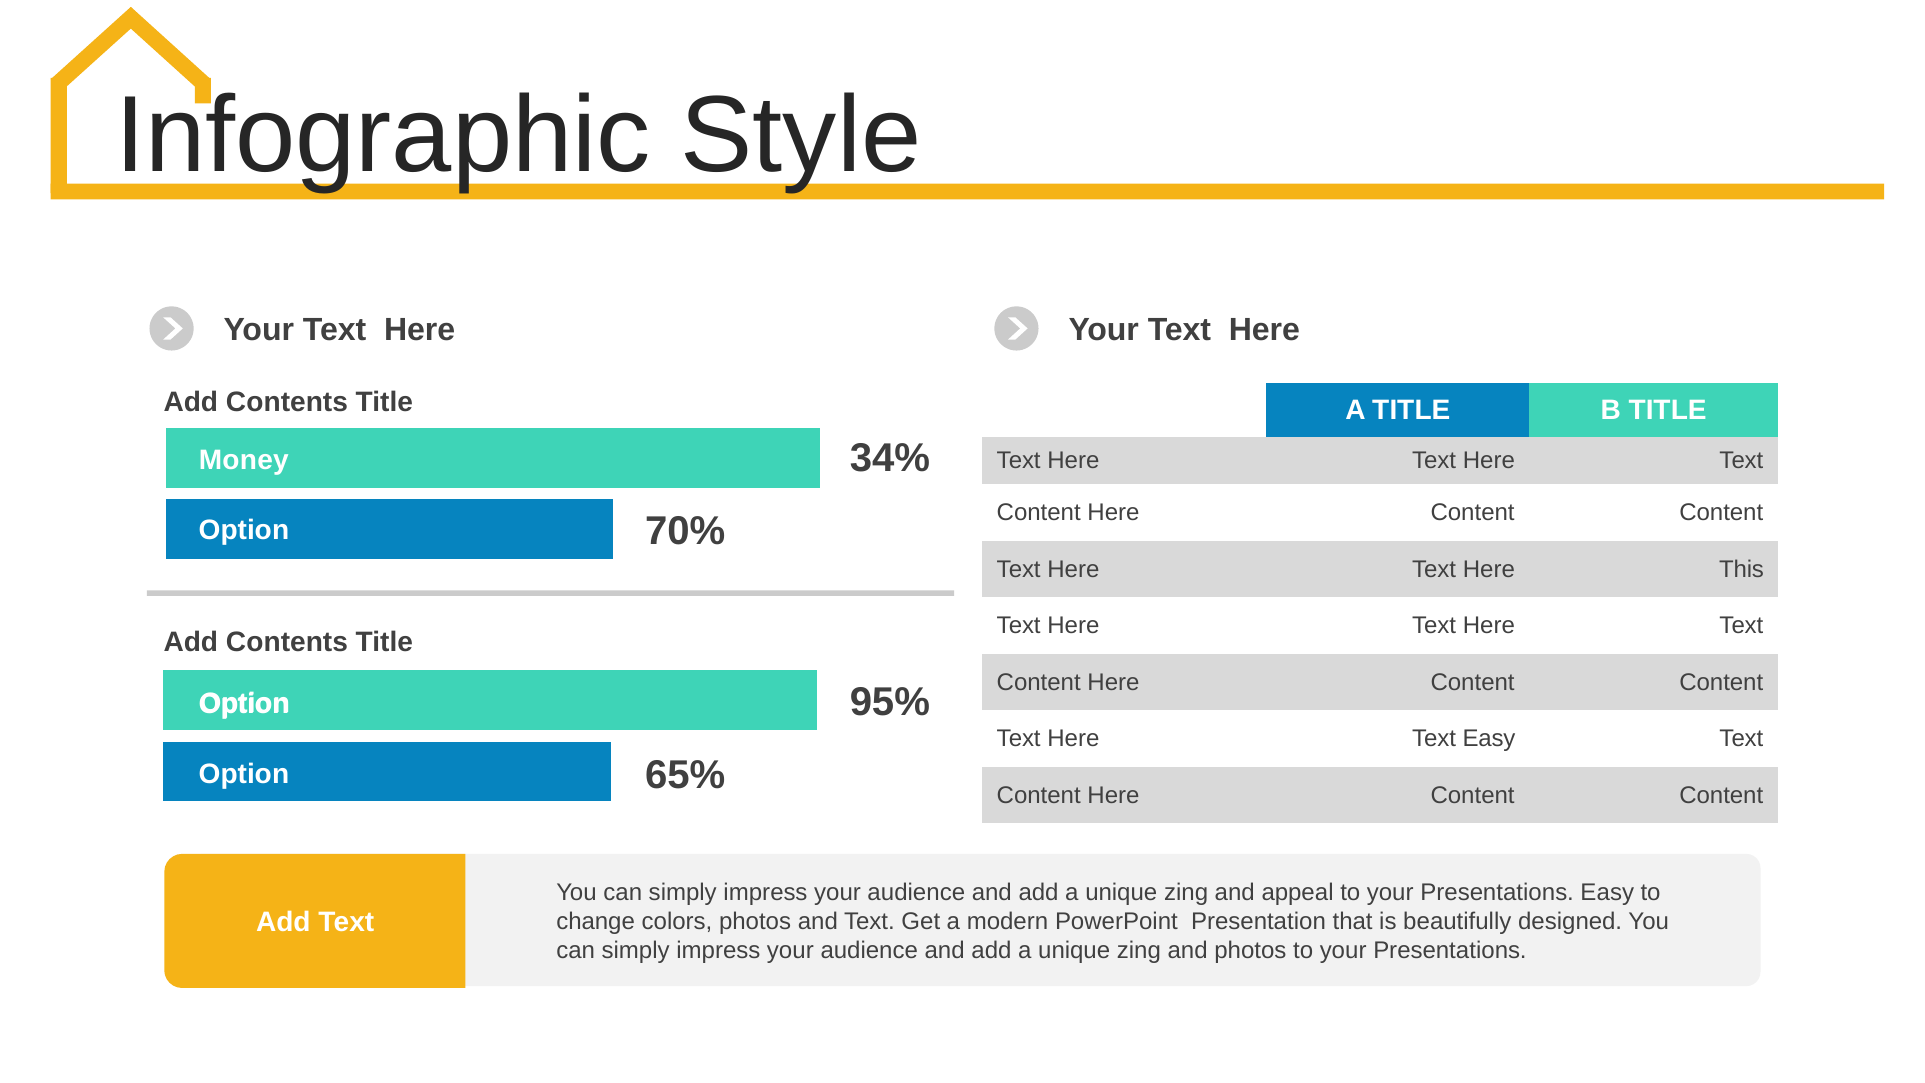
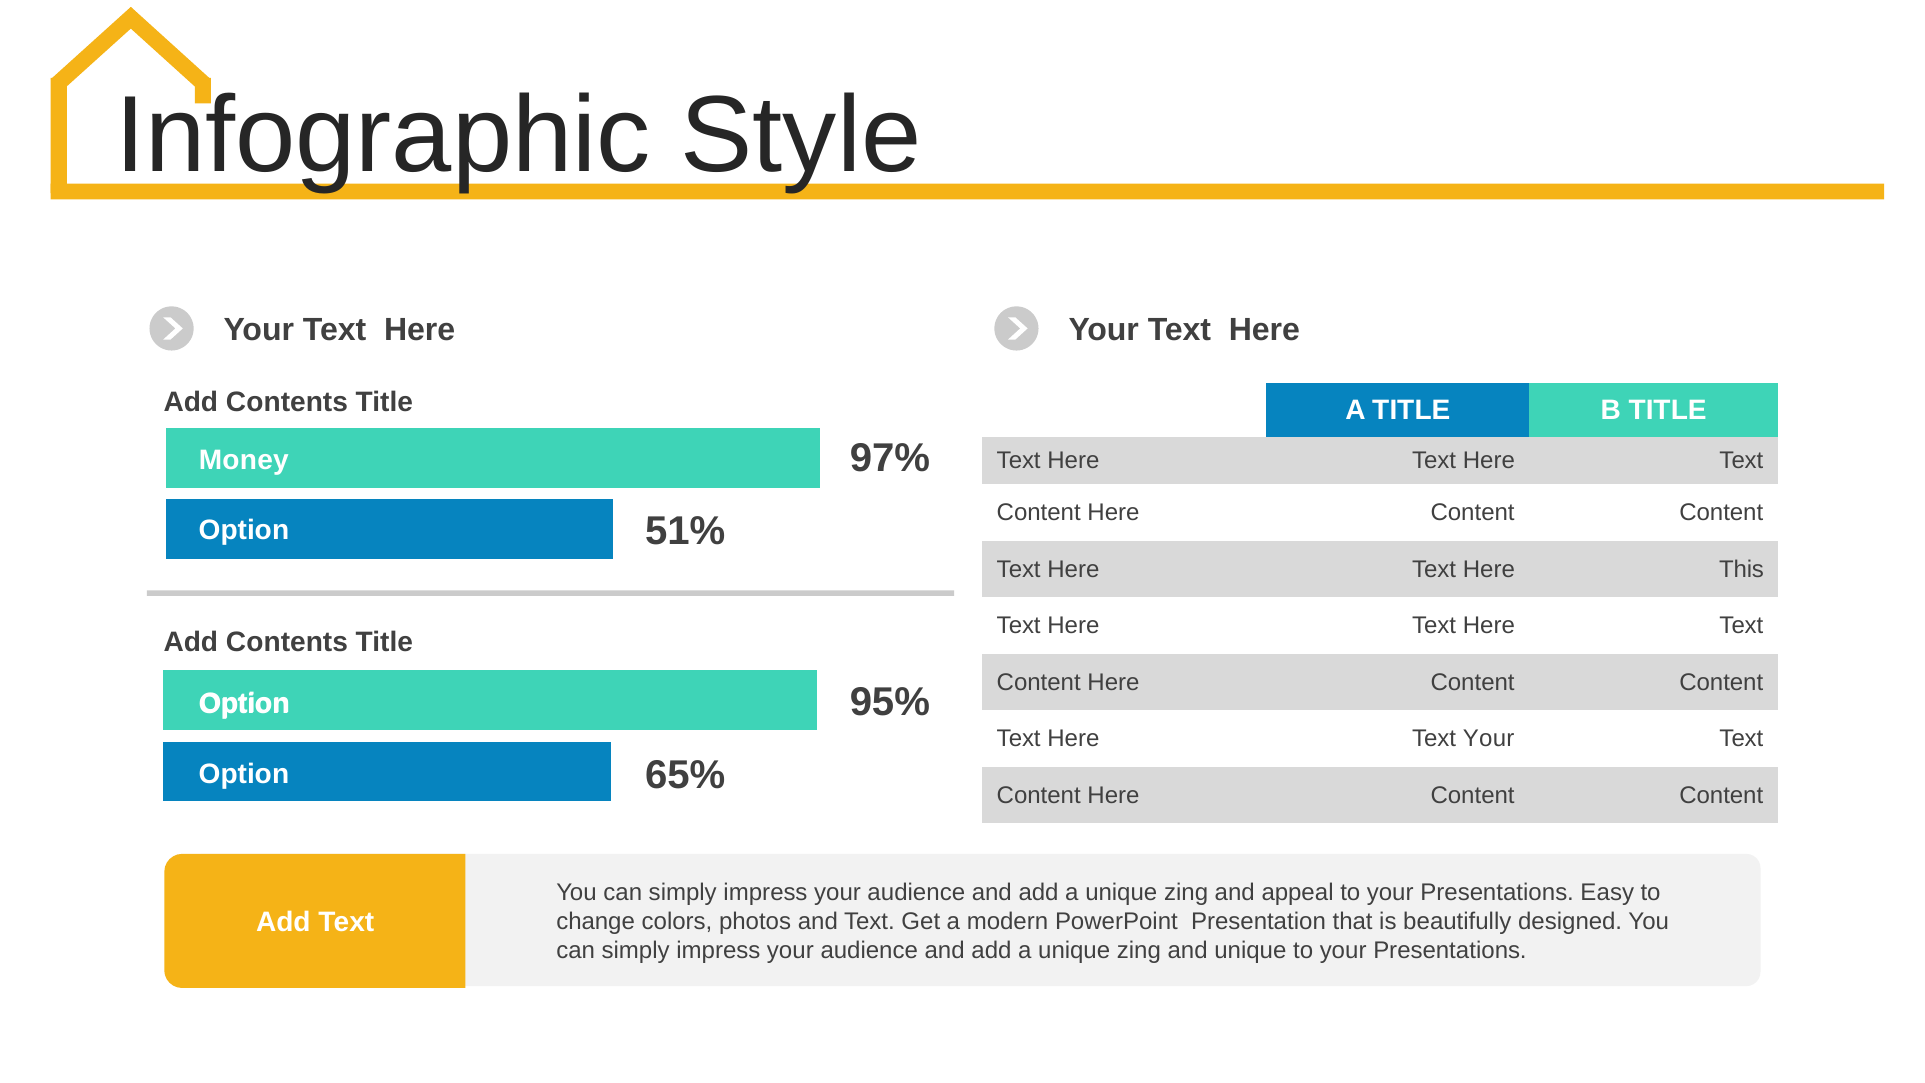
34%: 34% -> 97% (890, 458)
70%: 70% -> 51% (685, 532)
Text Easy: Easy -> Your (1489, 739)
and photos: photos -> unique (1250, 951)
